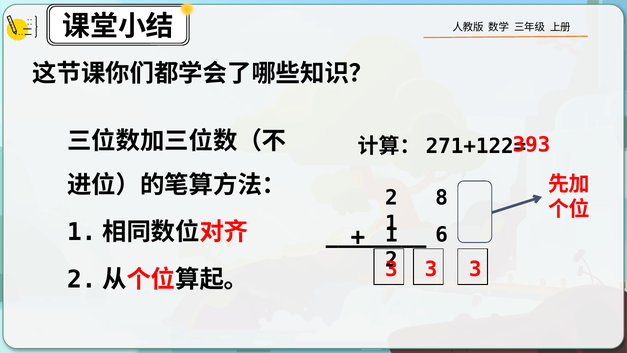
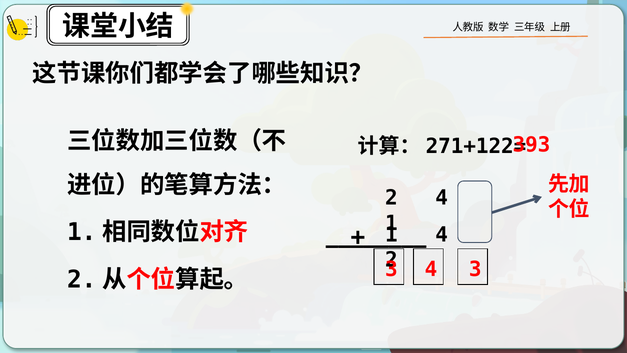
2 8: 8 -> 4 (442, 198)
6: 6 -> 4 (442, 234)
3: 3 -> 4 (431, 269)
